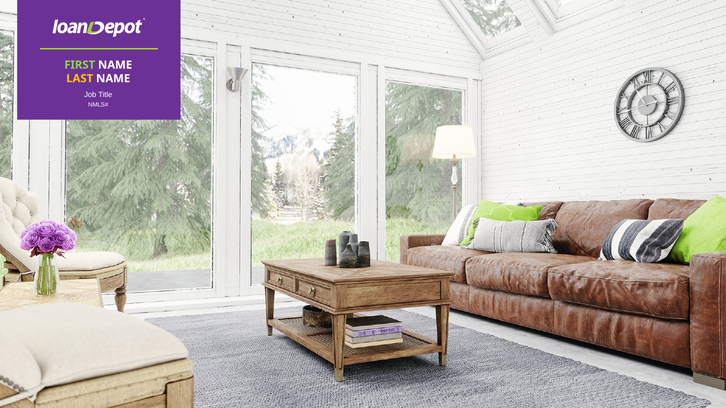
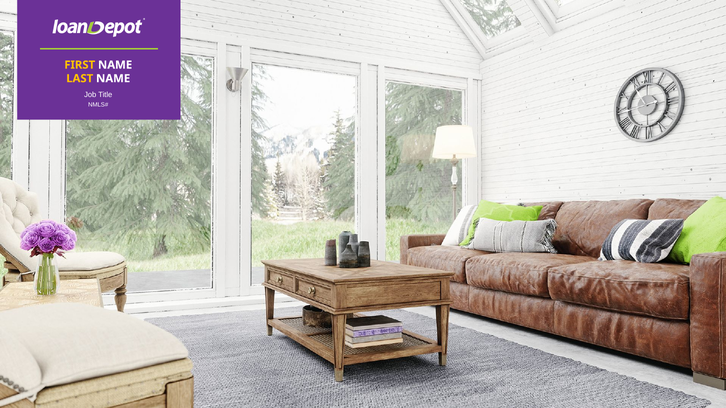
FIRST colour: light green -> yellow (80, 65)
